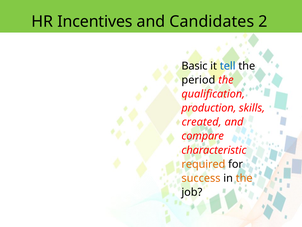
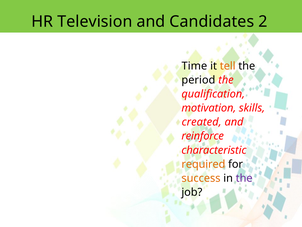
Incentives: Incentives -> Television (95, 21)
Basic: Basic -> Time (194, 66)
tell colour: blue -> orange (228, 66)
production: production -> motivation (209, 108)
compare: compare -> reinforce (203, 136)
the colour: orange -> purple (244, 178)
